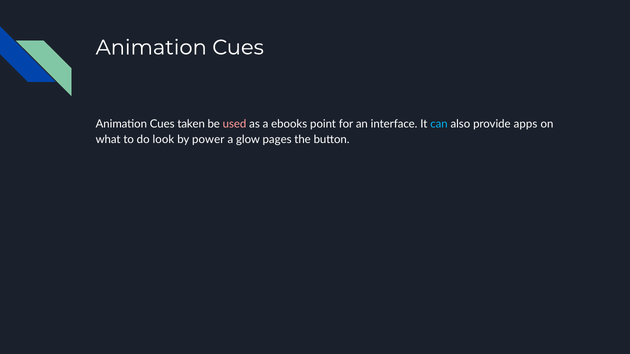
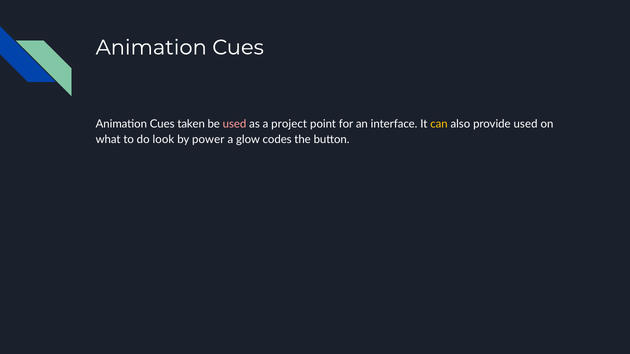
ebooks: ebooks -> project (289, 124)
can colour: light blue -> yellow (439, 124)
provide apps: apps -> used (526, 124)
pages: pages -> codes (277, 140)
